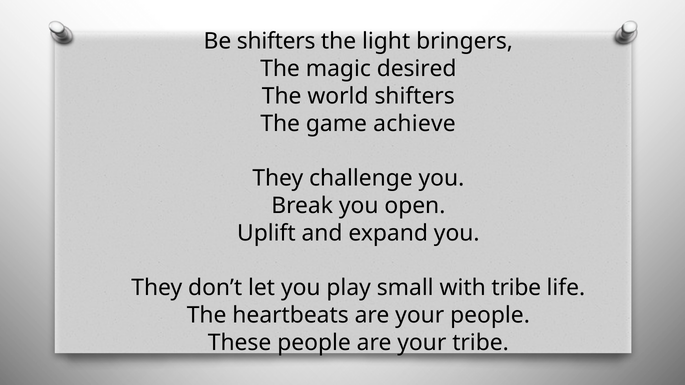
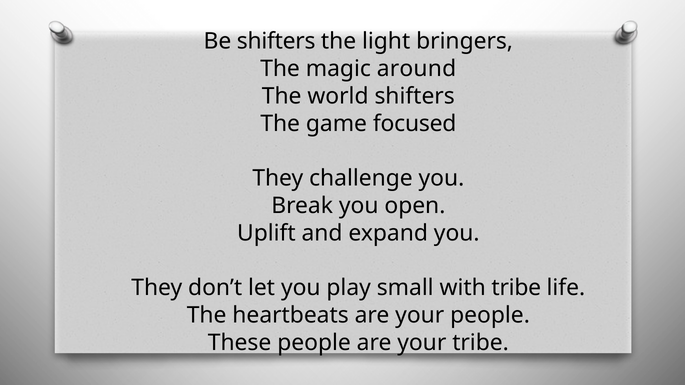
desired: desired -> around (417, 69)
achieve: achieve -> focused (415, 124)
